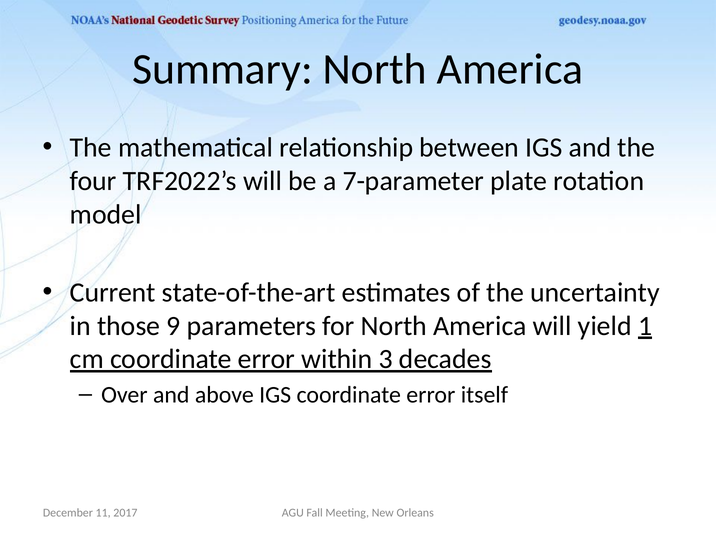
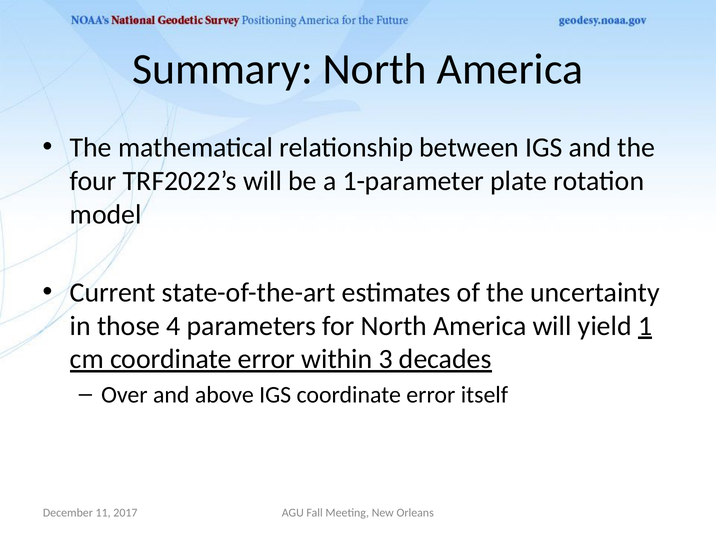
7-parameter: 7-parameter -> 1-parameter (413, 181)
9: 9 -> 4 (174, 326)
